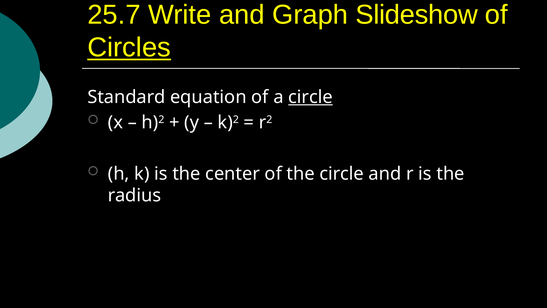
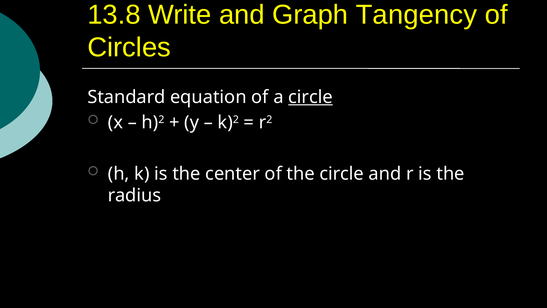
25.7: 25.7 -> 13.8 (114, 15)
Slideshow: Slideshow -> Tangency (416, 15)
Circles underline: present -> none (129, 48)
